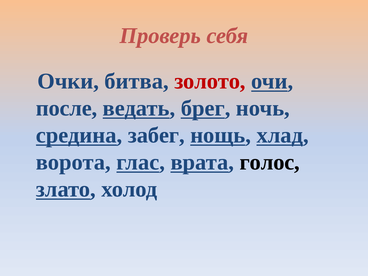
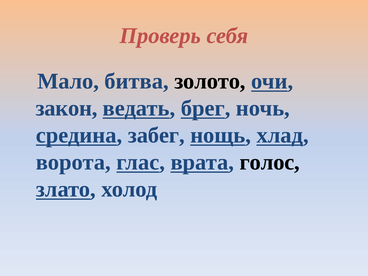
Очки: Очки -> Мало (68, 81)
золото colour: red -> black (210, 81)
после: после -> закон (67, 108)
